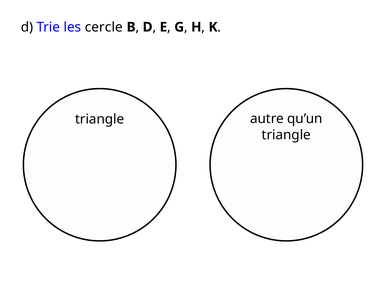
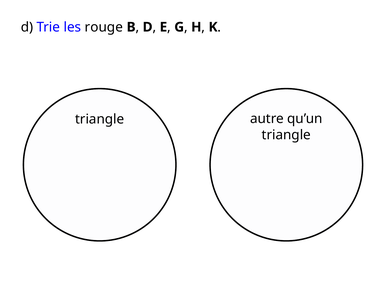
cercle: cercle -> rouge (104, 27)
